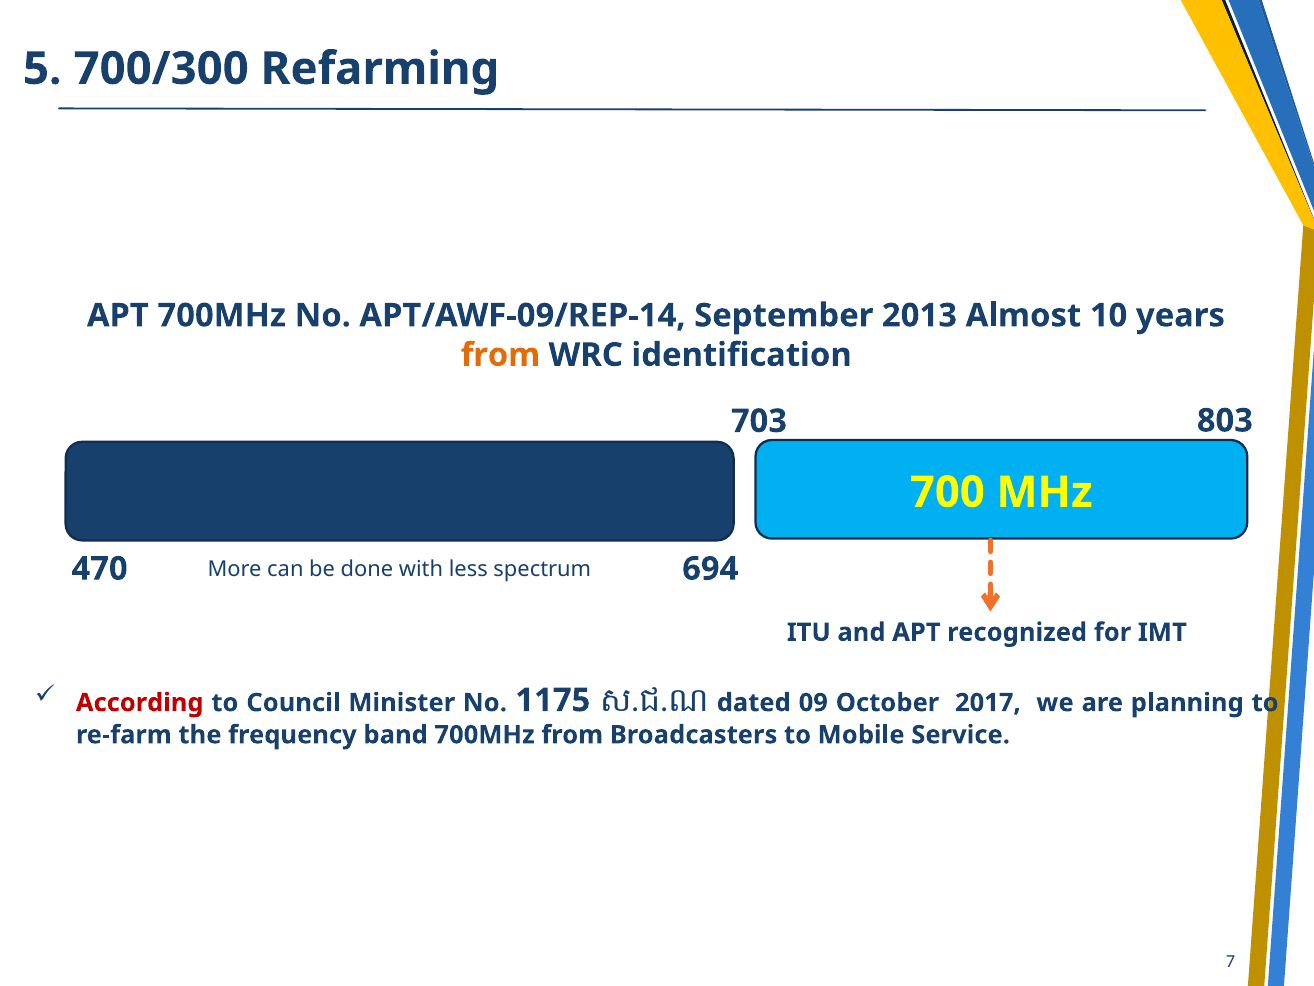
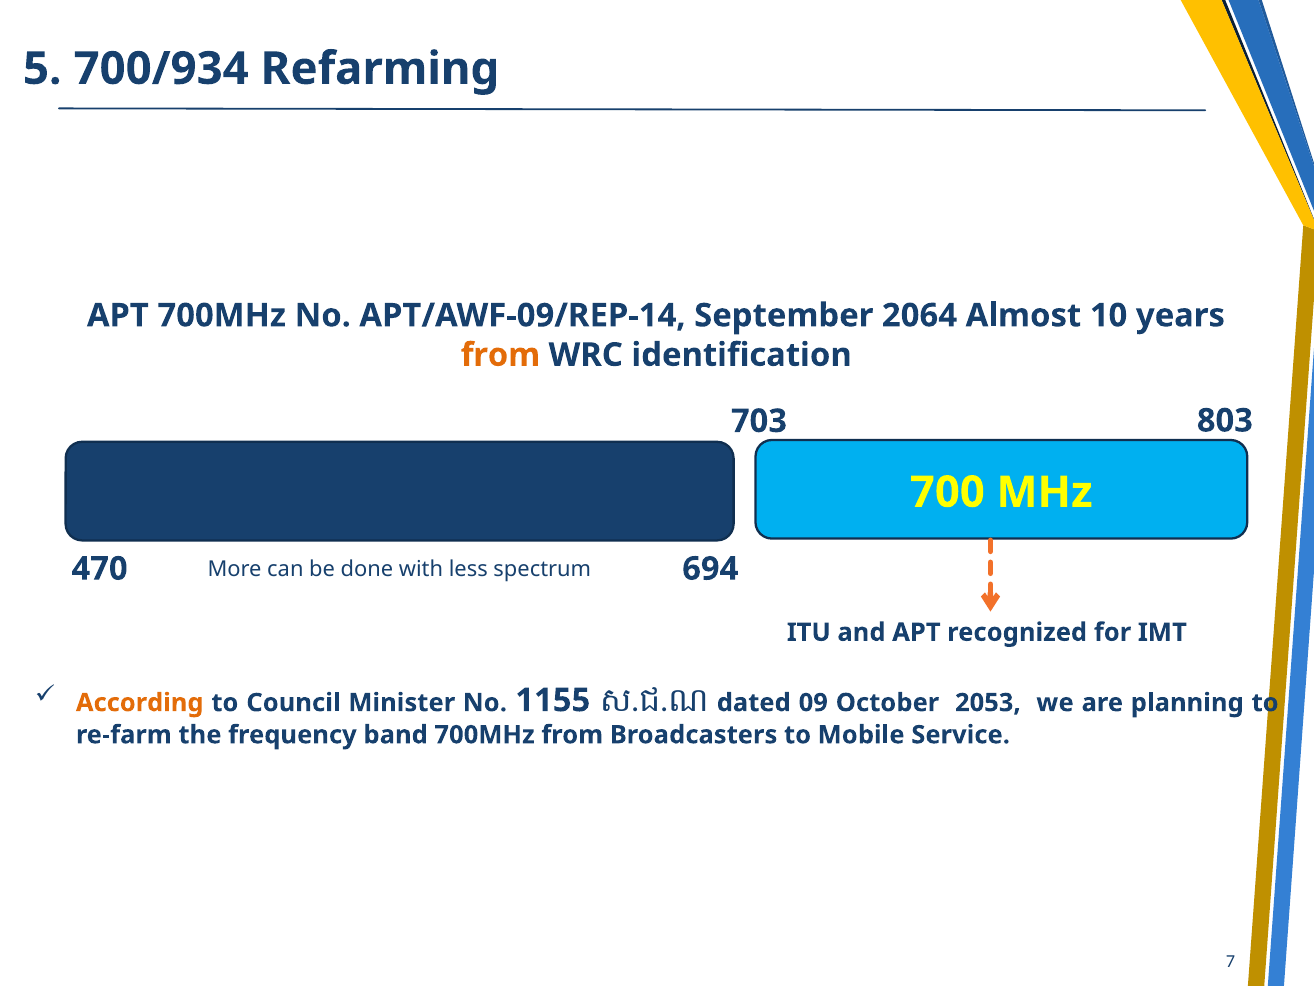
700/300: 700/300 -> 700/934 (161, 69)
2013: 2013 -> 2064 (919, 315)
According colour: red -> orange (140, 702)
1175: 1175 -> 1155 (553, 700)
2017: 2017 -> 2053 (988, 702)
